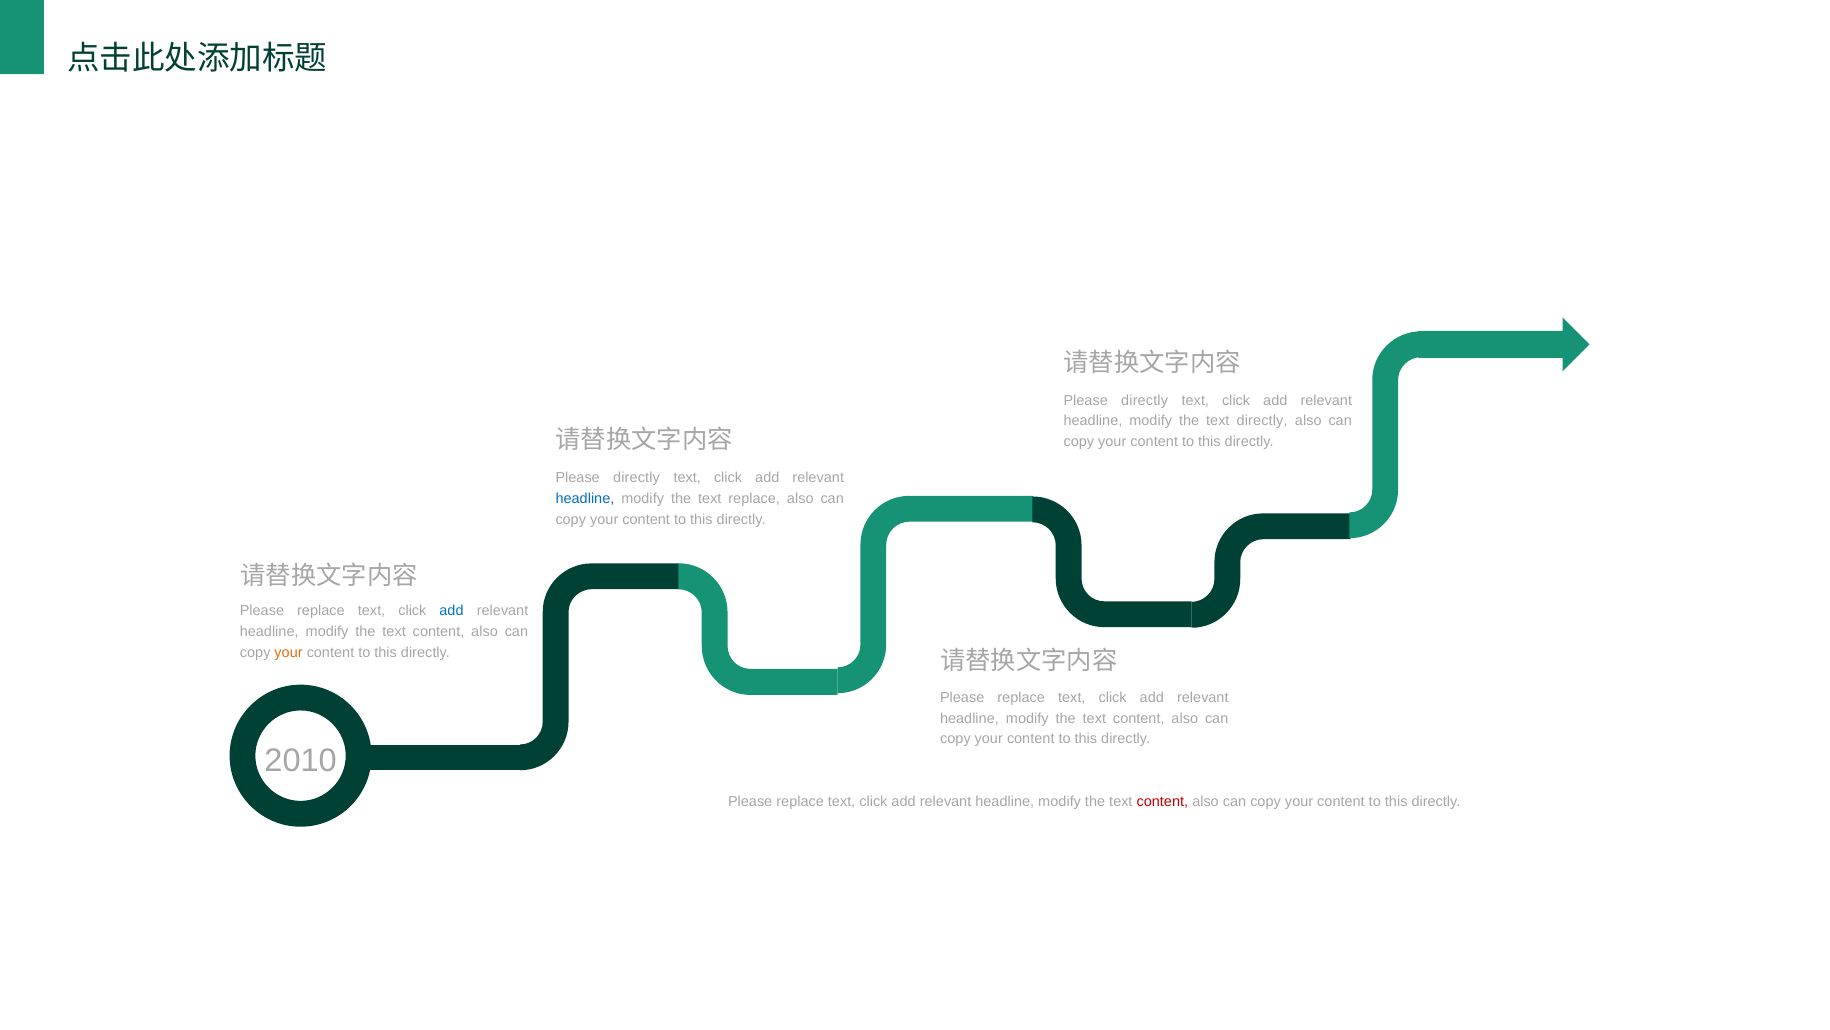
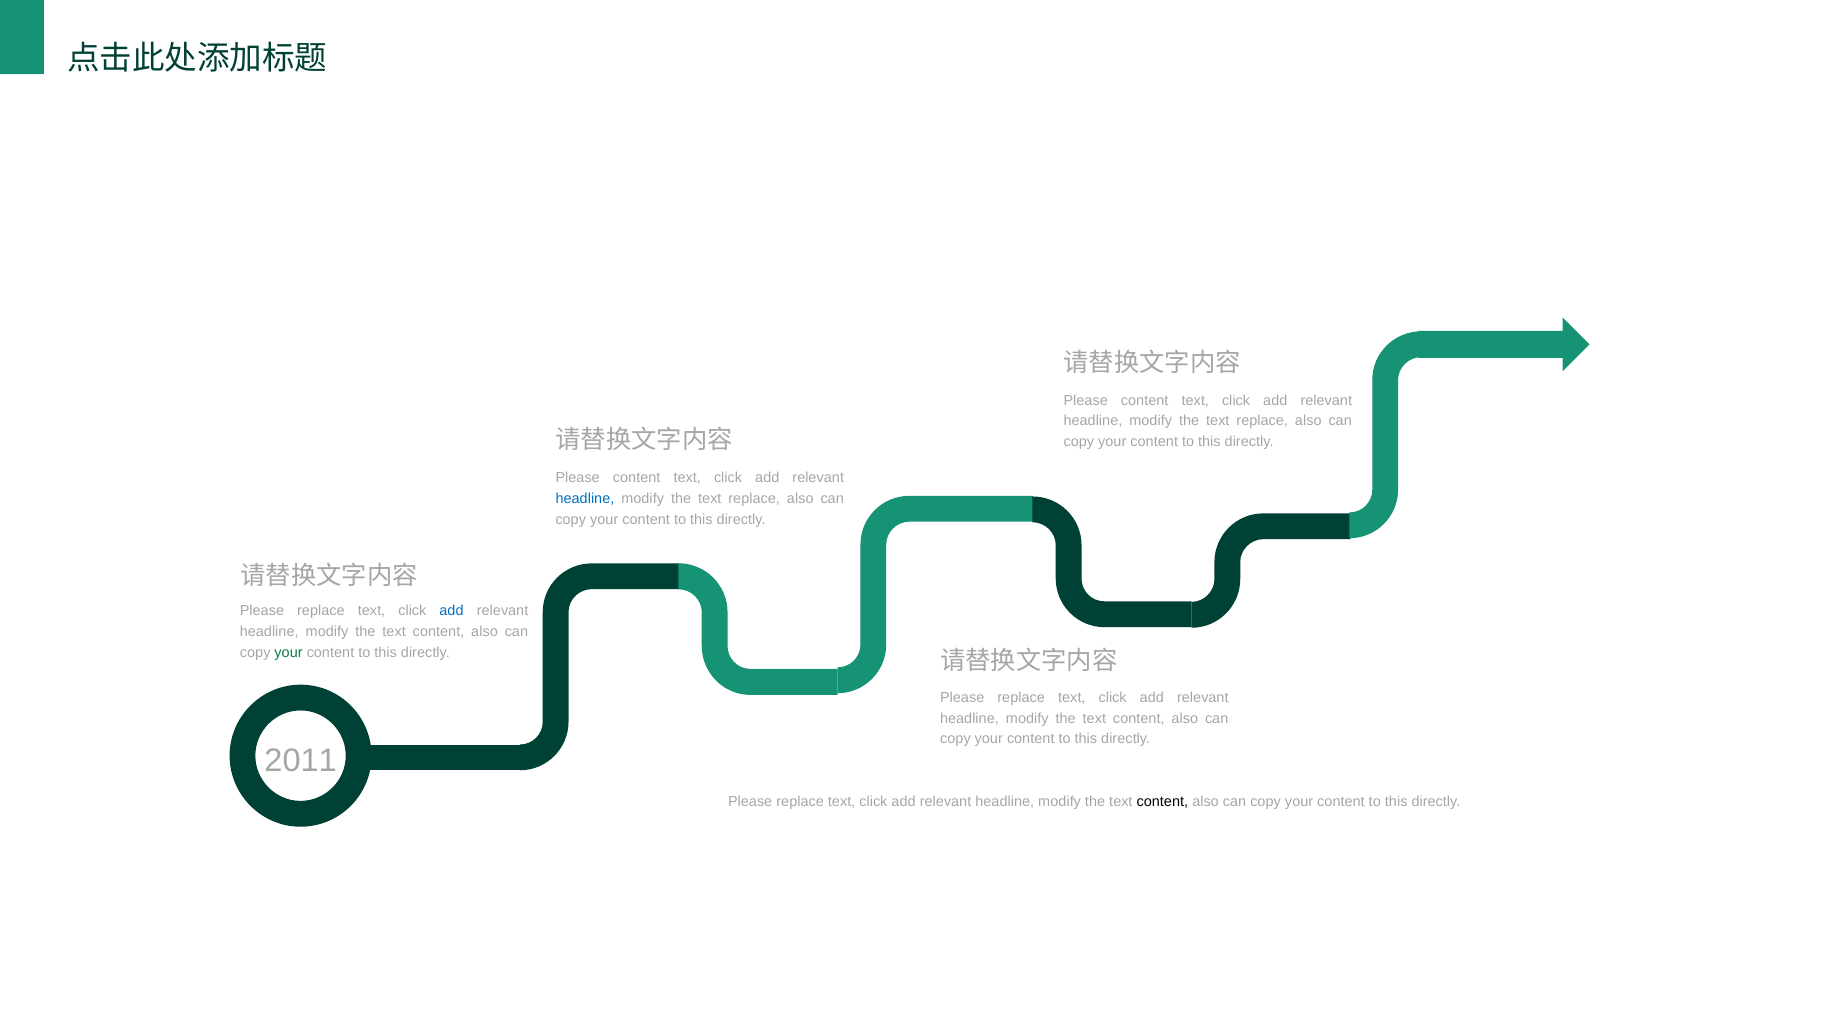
directly: directly -> content (1145, 400)
directly: directly -> replace (1262, 421)
directly: directly -> content (637, 478)
your colour: orange -> green (289, 652)
2010: 2010 -> 2011 (301, 760)
content colour: red -> black (1162, 801)
